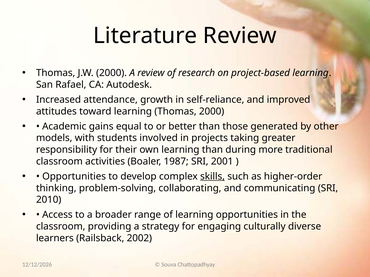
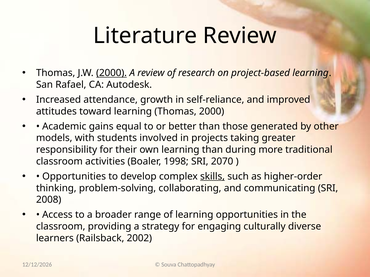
2000 underline: none -> present (112, 73)
1987: 1987 -> 1998 (176, 162)
2001: 2001 -> 2070 (222, 162)
2010: 2010 -> 2008 (49, 200)
